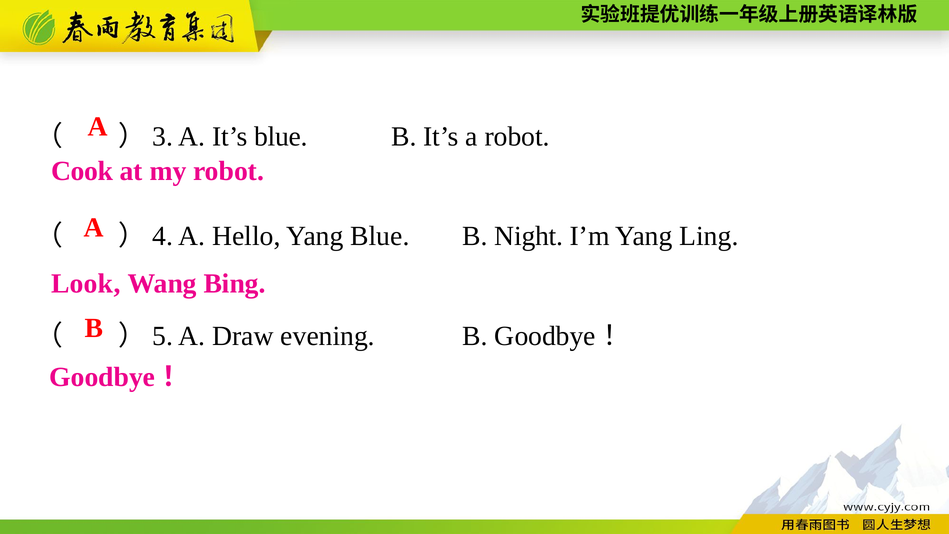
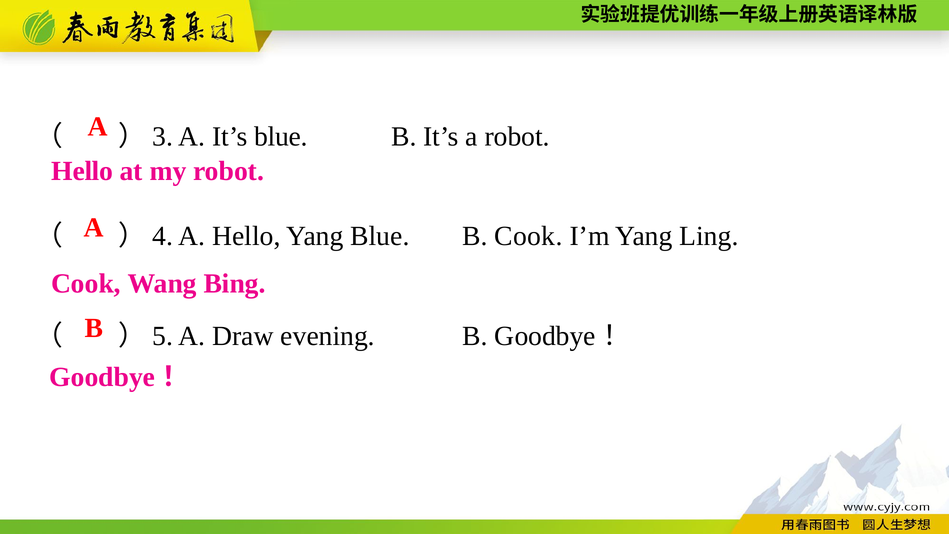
Cook: Cook -> Hello (82, 171)
B Night: Night -> Cook (528, 236)
Look: Look -> Cook (86, 283)
